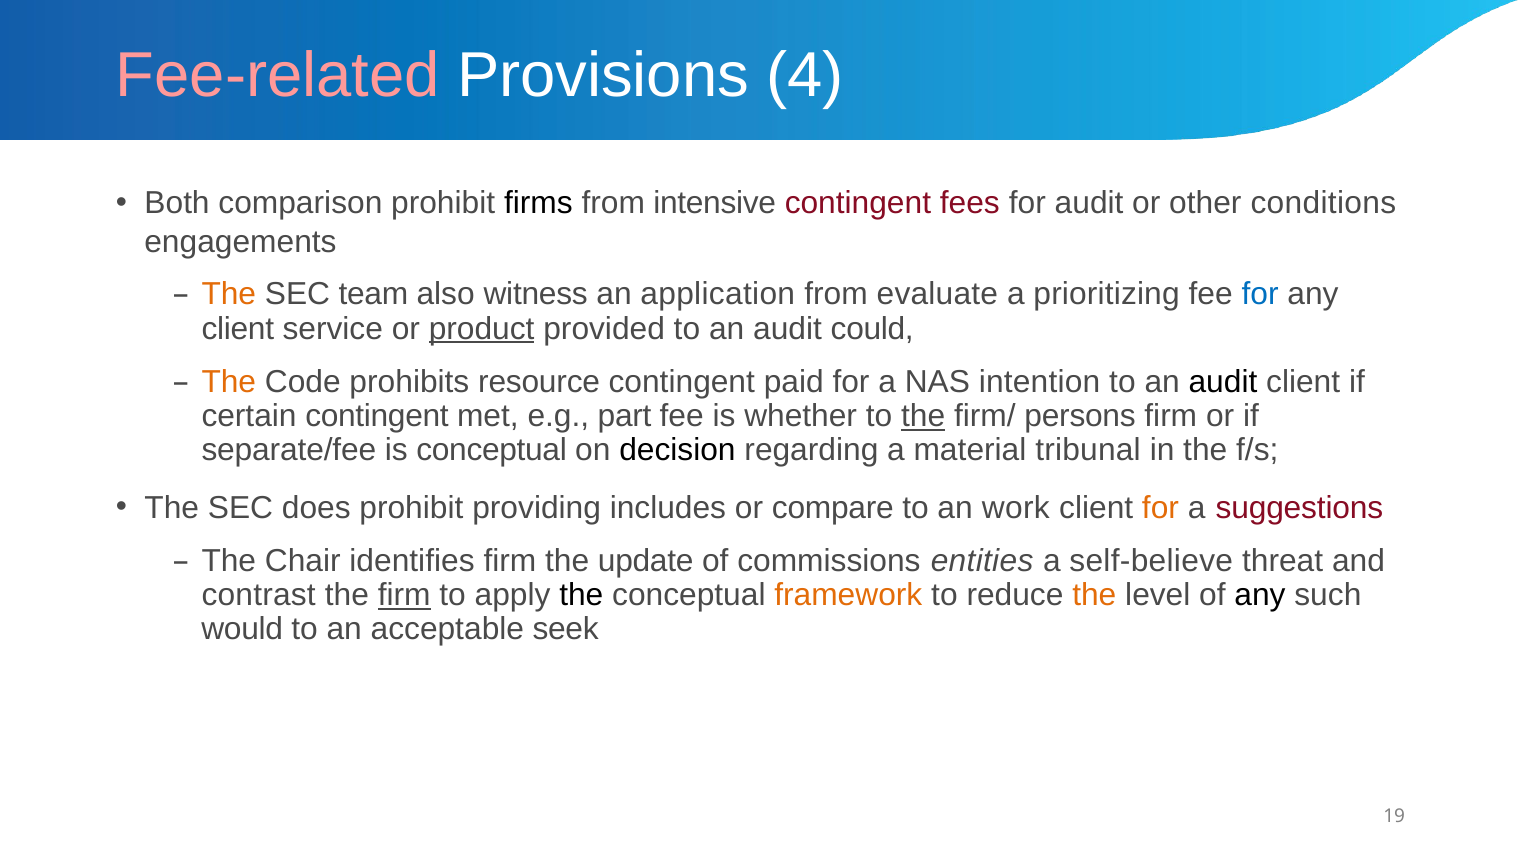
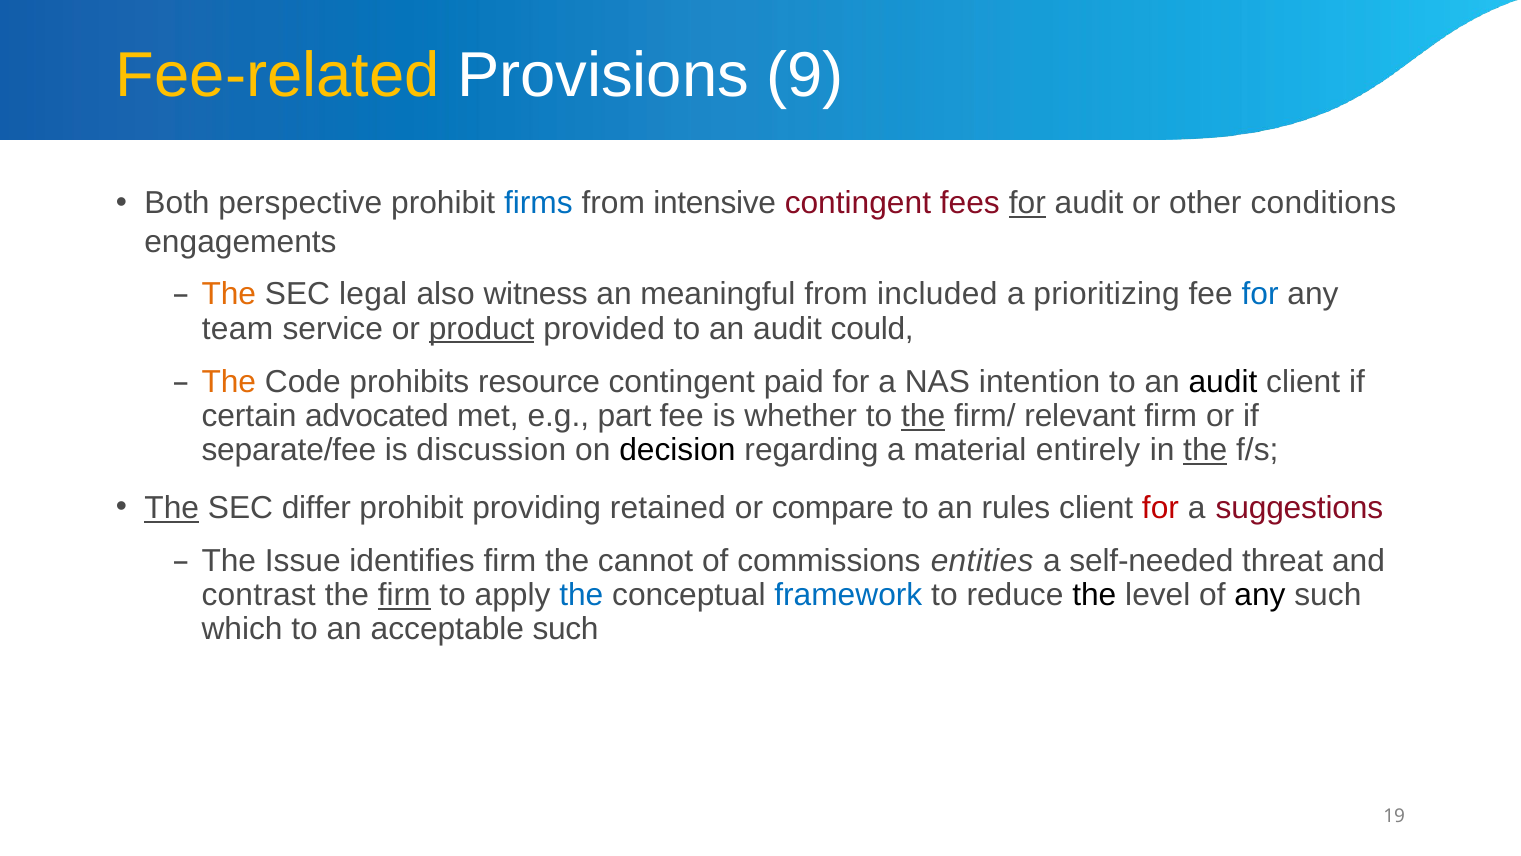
Fee-related colour: pink -> yellow (278, 76)
4: 4 -> 9 (805, 76)
comparison: comparison -> perspective (300, 203)
firms colour: black -> blue (538, 203)
for underline: none -> present (1027, 203)
team: team -> legal (373, 294)
application: application -> meaningful (718, 294)
evaluate: evaluate -> included (937, 294)
client: client -> team (237, 328)
certain contingent: contingent -> advocated (377, 416)
persons: persons -> relevant (1080, 416)
is conceptual: conceptual -> discussion (491, 450)
tribunal: tribunal -> entirely (1088, 450)
the underline: none -> present (1205, 450)
The underline: none -> present (172, 508)
does: does -> differ (316, 508)
includes: includes -> retained (668, 508)
work: work -> rules (1016, 508)
for colour: orange -> red (1161, 508)
Chair: Chair -> Issue (303, 560)
update: update -> cannot (646, 560)
self-believe: self-believe -> self-needed (1151, 560)
the colour: black -> blue (581, 595)
framework colour: orange -> blue (848, 595)
the colour: orange -> black (1094, 595)
would: would -> which (242, 629)
acceptable seek: seek -> such (566, 629)
